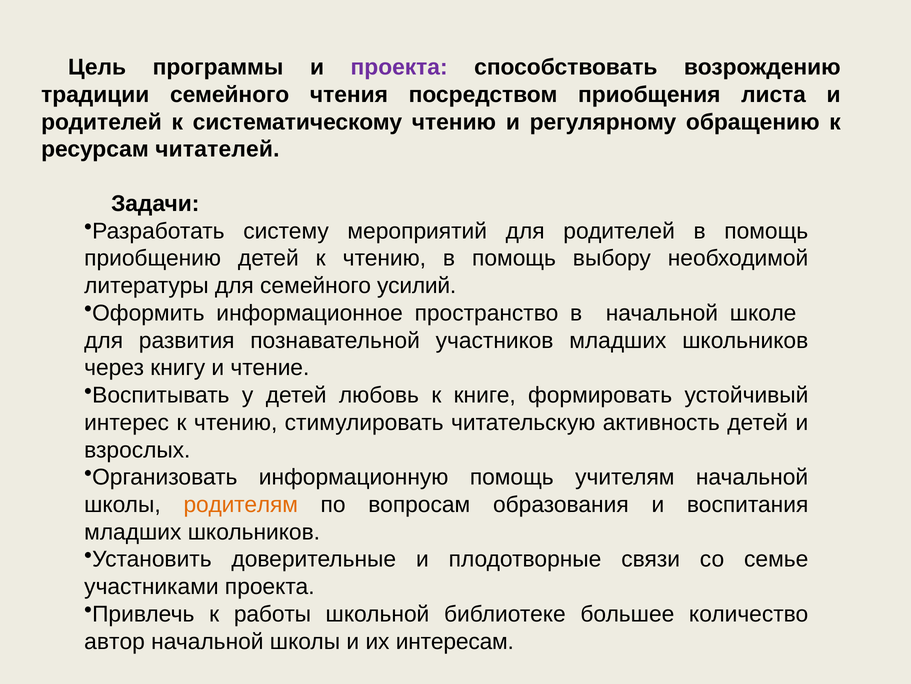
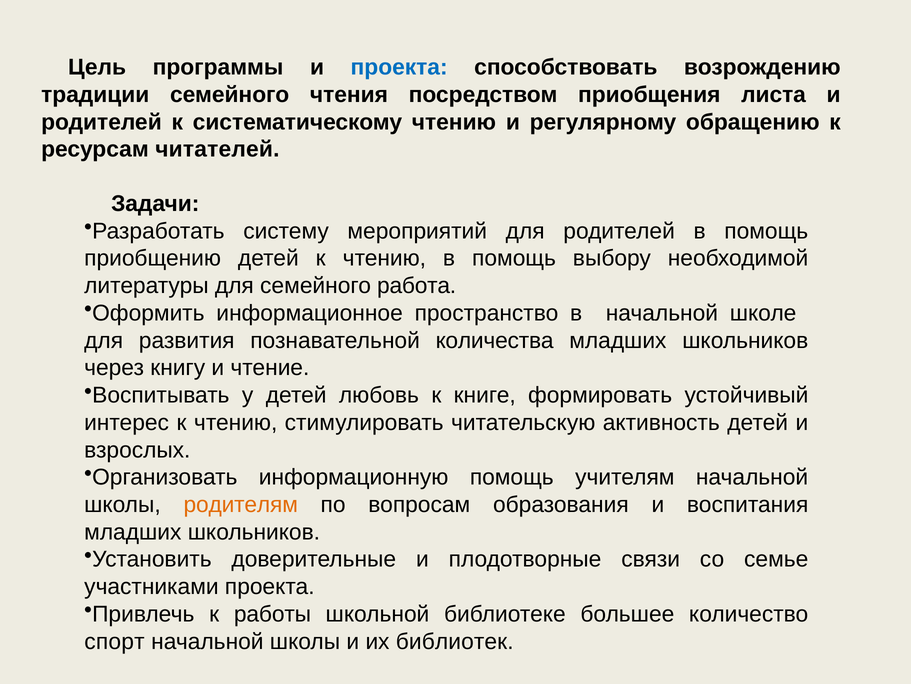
проекта colour: purple -> blue (399, 67)
усилий: усилий -> работа (417, 286)
участников: участников -> количества (495, 340)
автор: автор -> спорт (114, 641)
интересам: интересам -> библиотек (455, 641)
